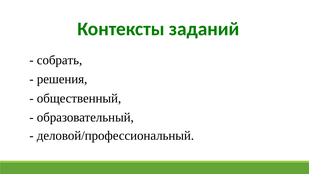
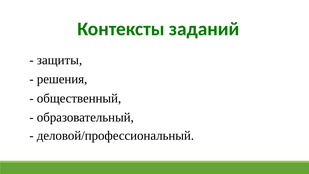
собрать: собрать -> защиты (60, 60)
